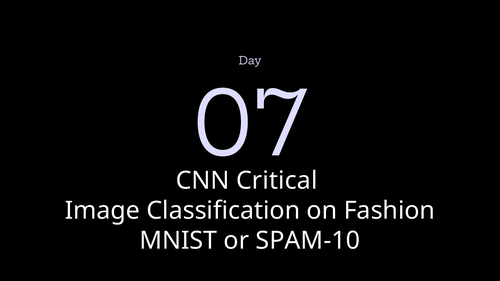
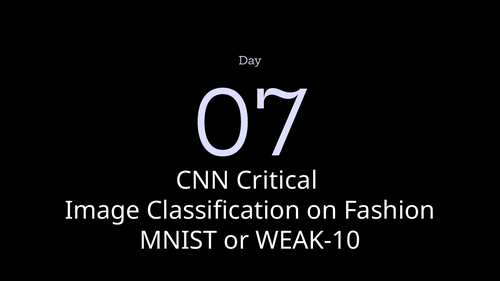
SPAM-10: SPAM-10 -> WEAK-10 (308, 241)
